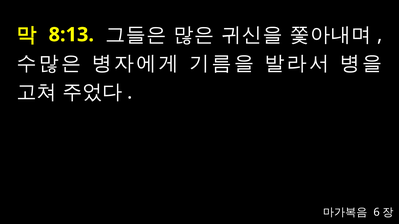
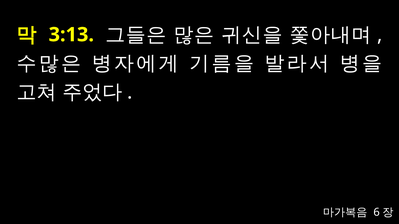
8:13: 8:13 -> 3:13 (71, 35)
